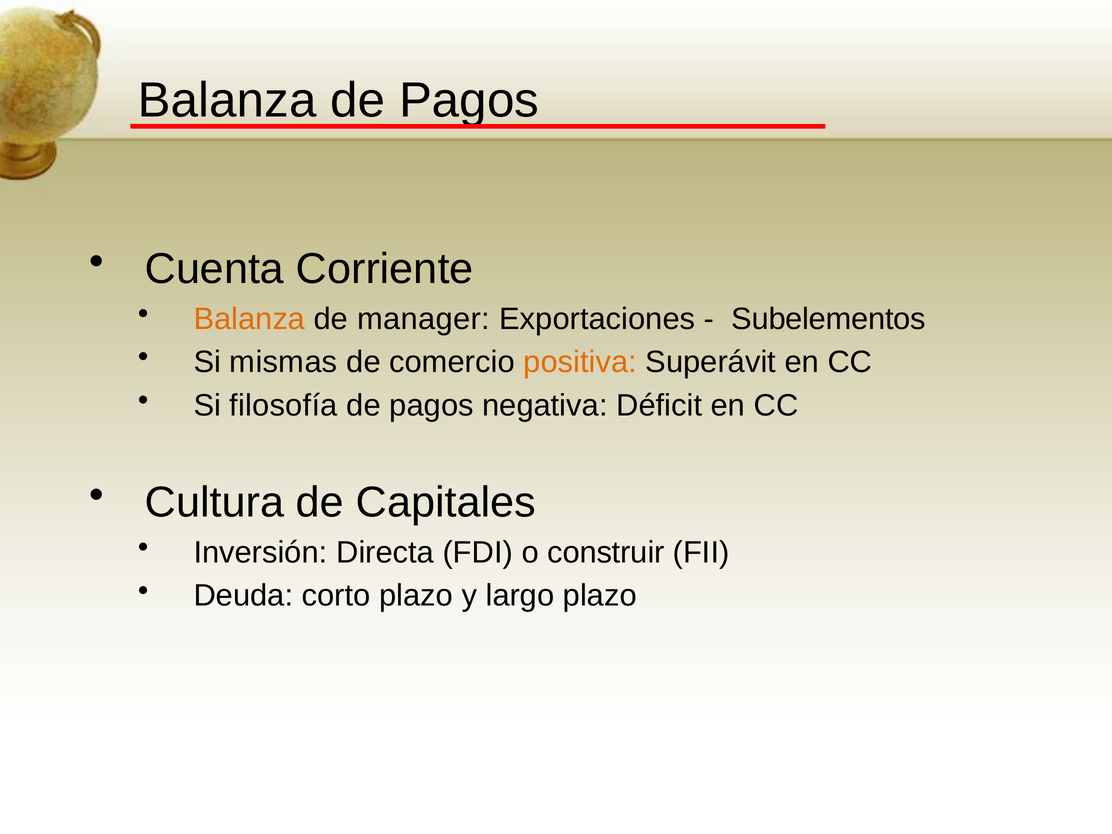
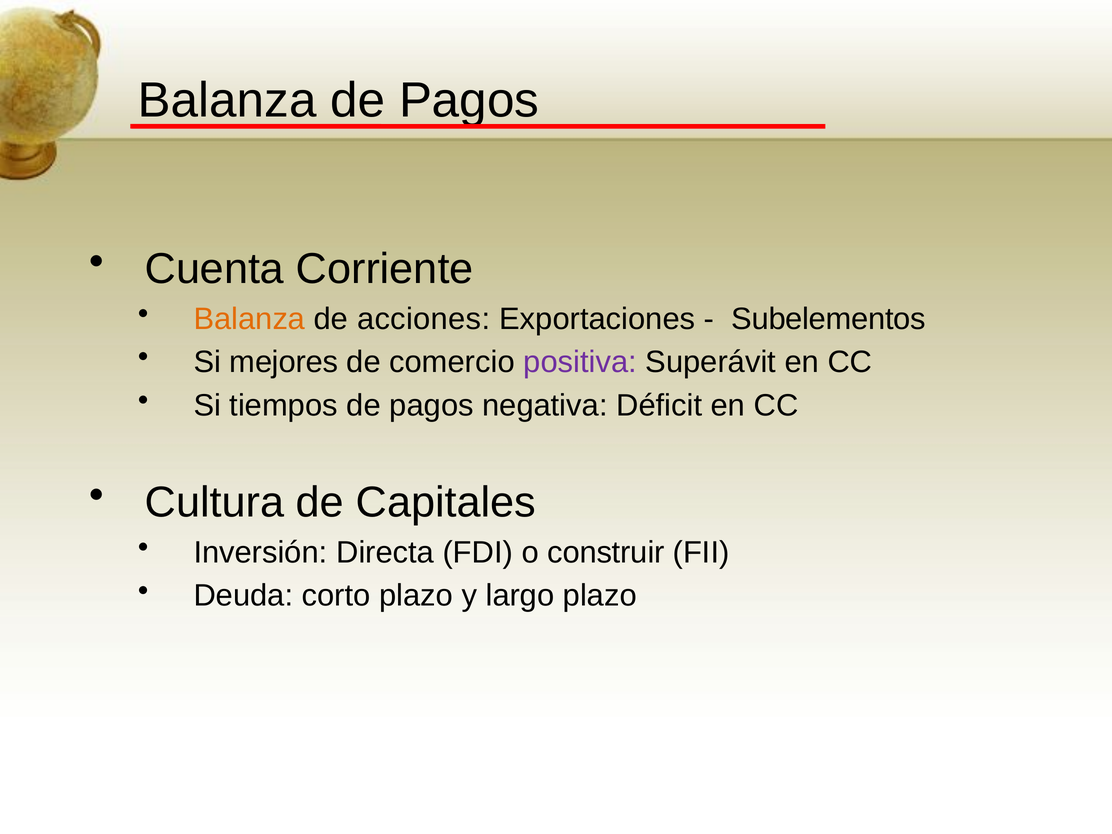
manager: manager -> acciones (424, 319)
mismas: mismas -> mejores (284, 362)
positiva colour: orange -> purple (580, 362)
filosofía: filosofía -> tiempos (284, 405)
